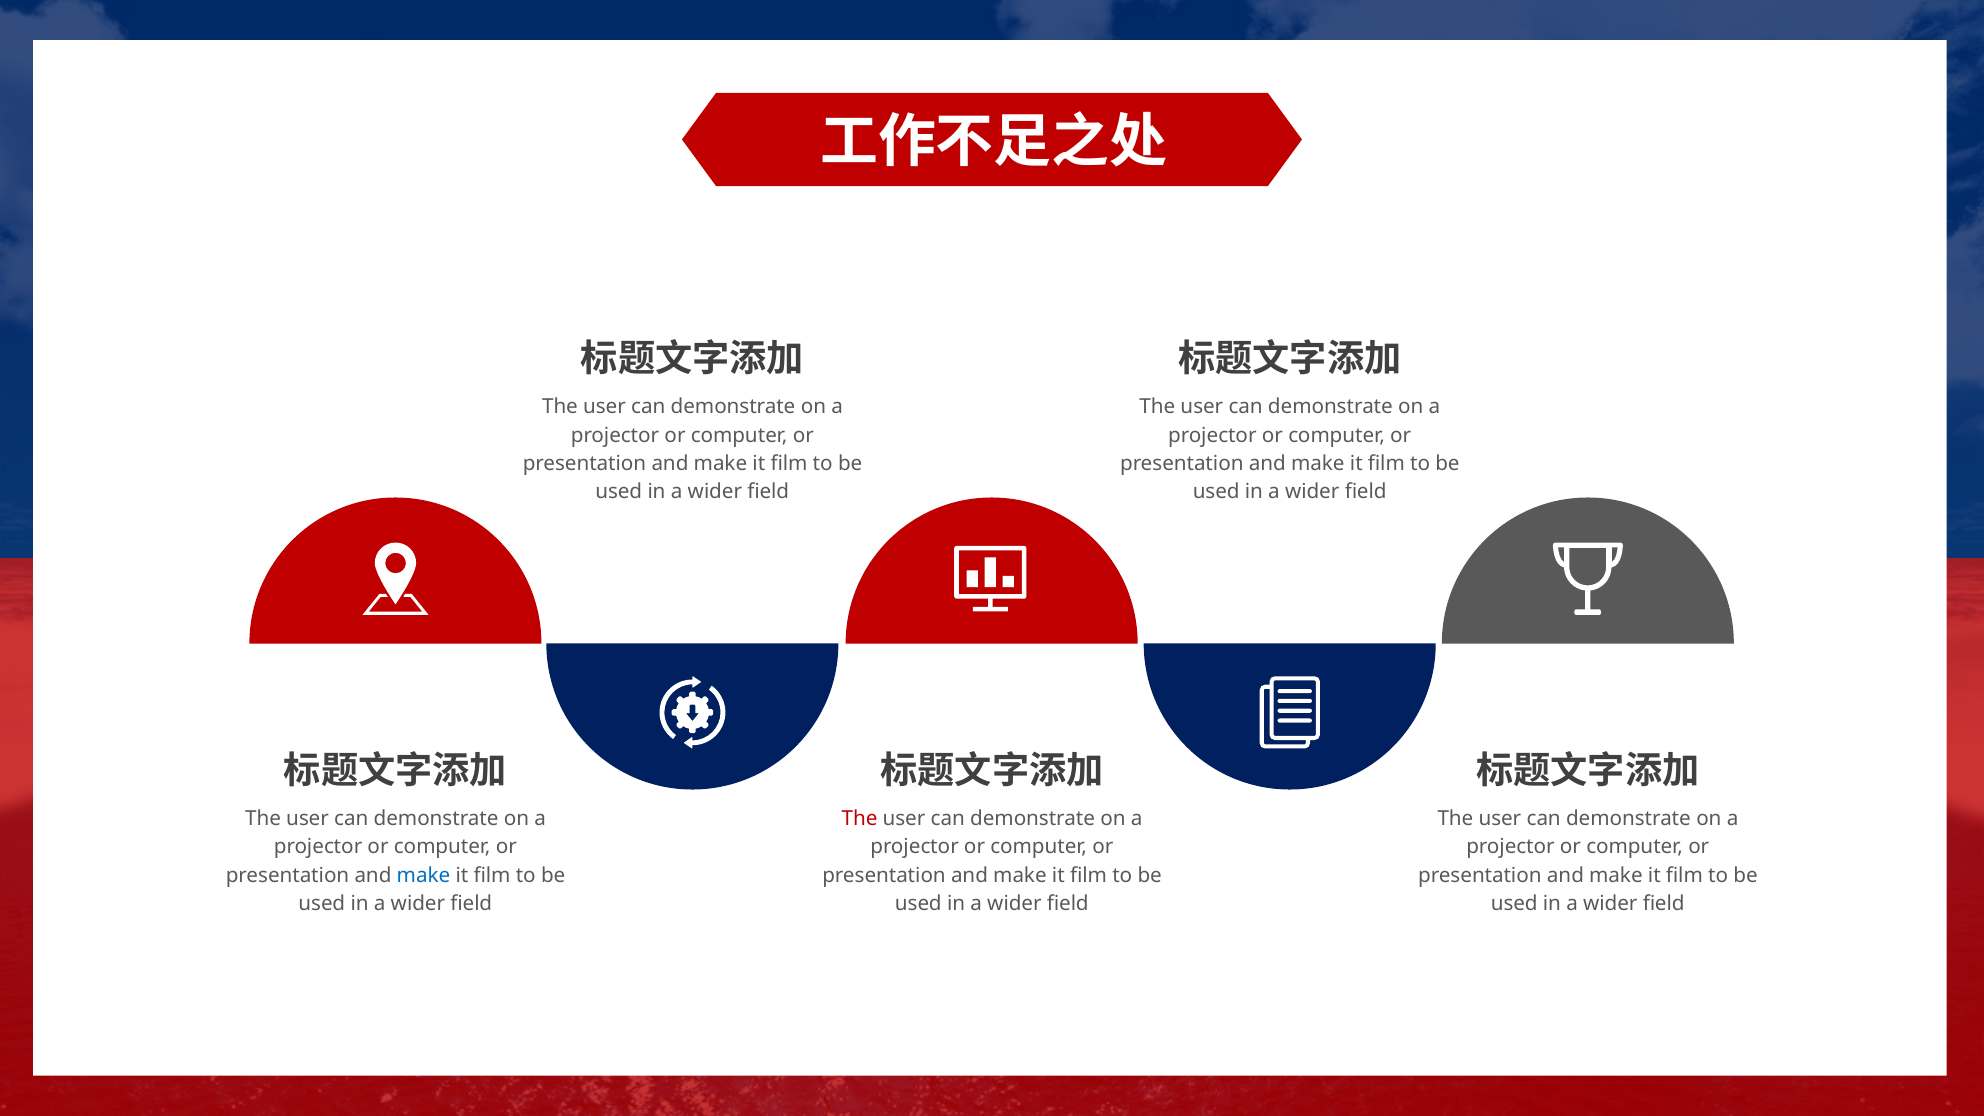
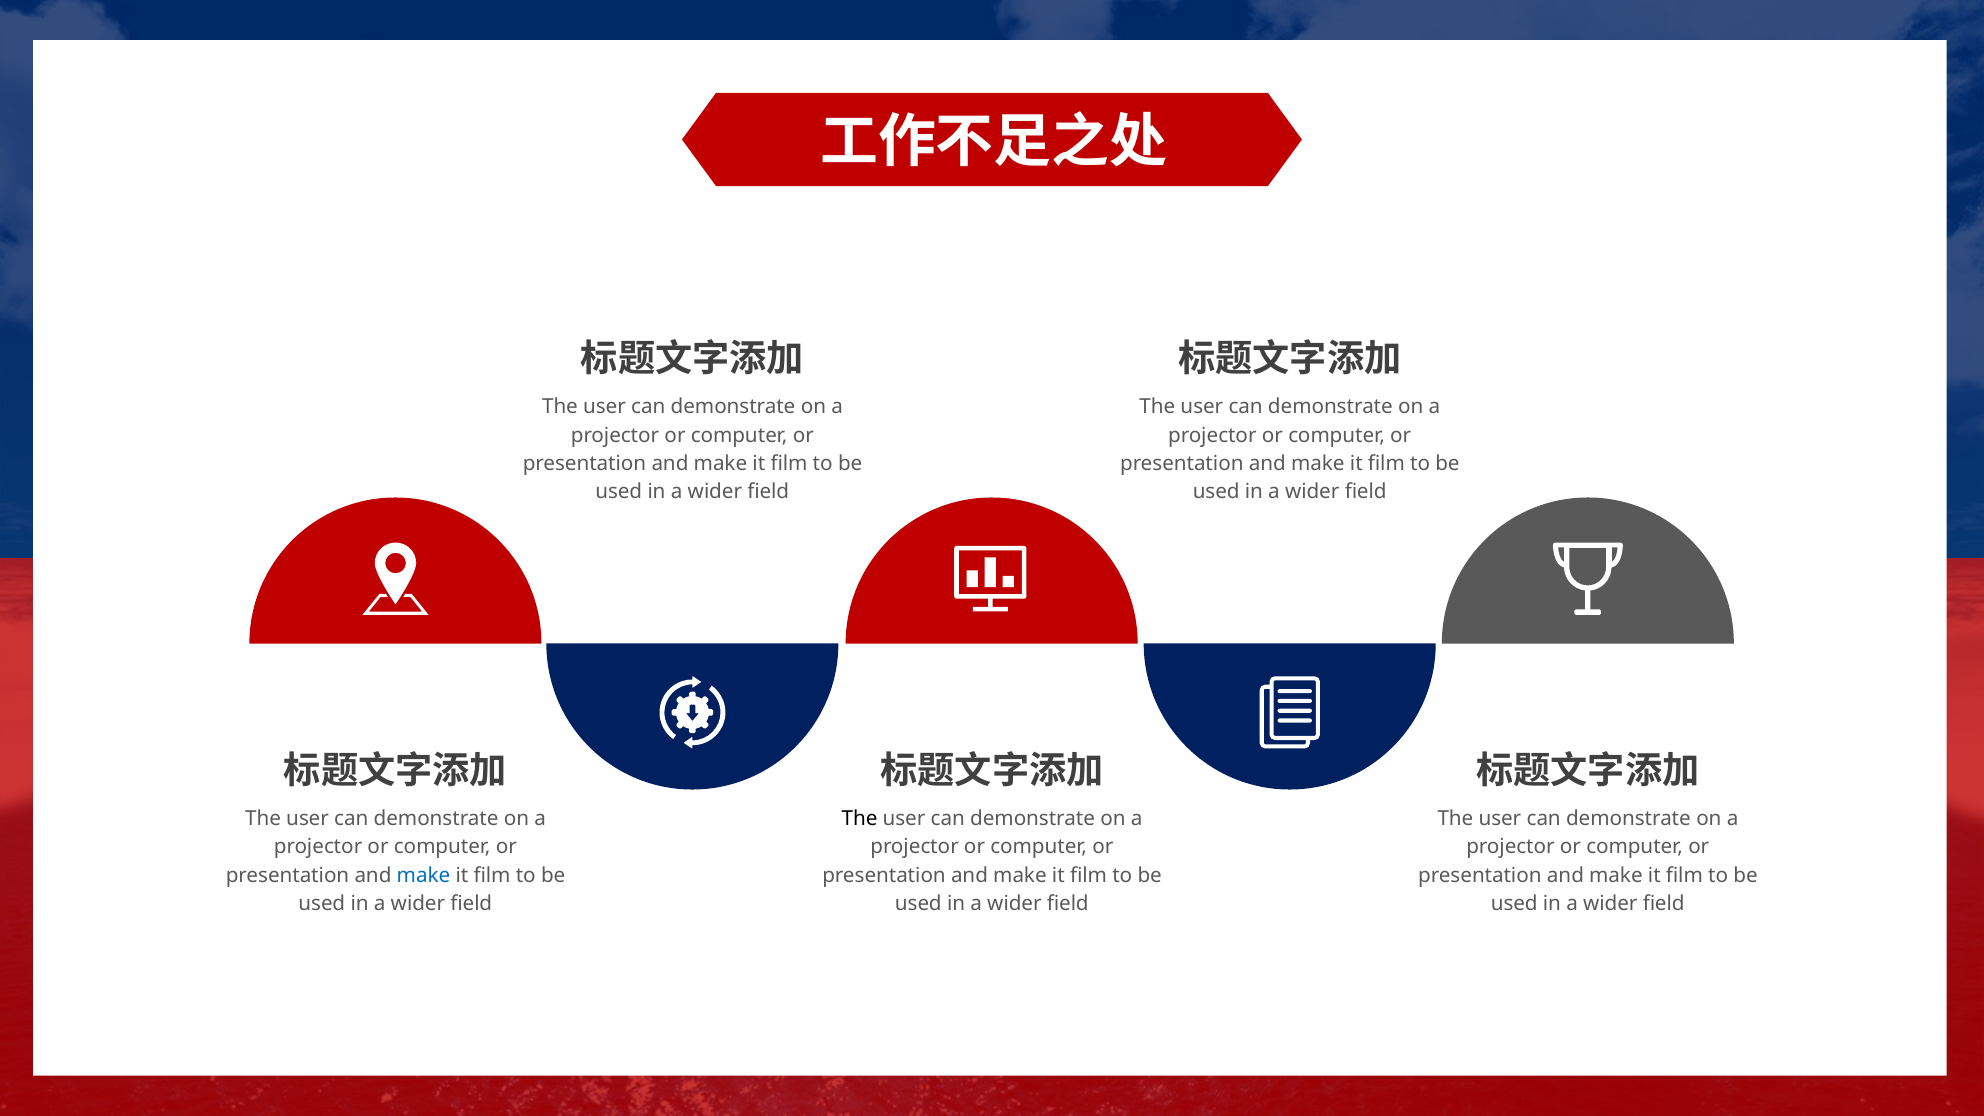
The colour: red -> black (860, 819)
